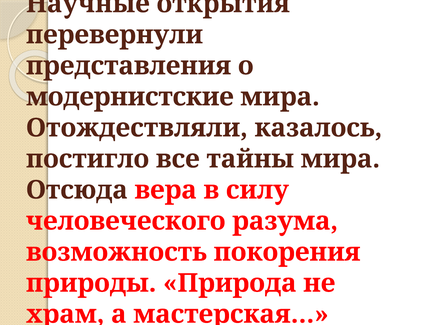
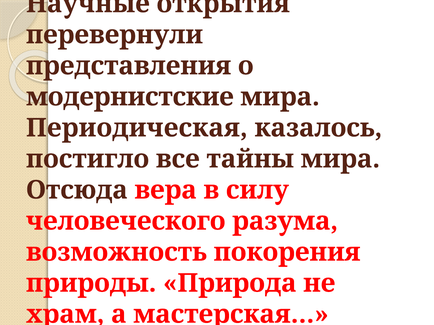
Отождествляли: Отождествляли -> Периодическая (137, 128)
